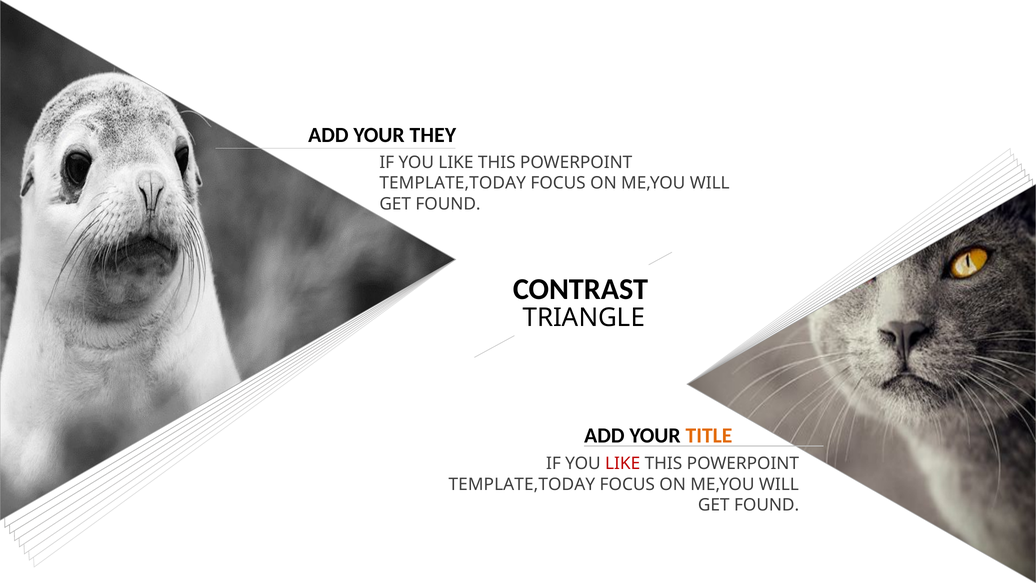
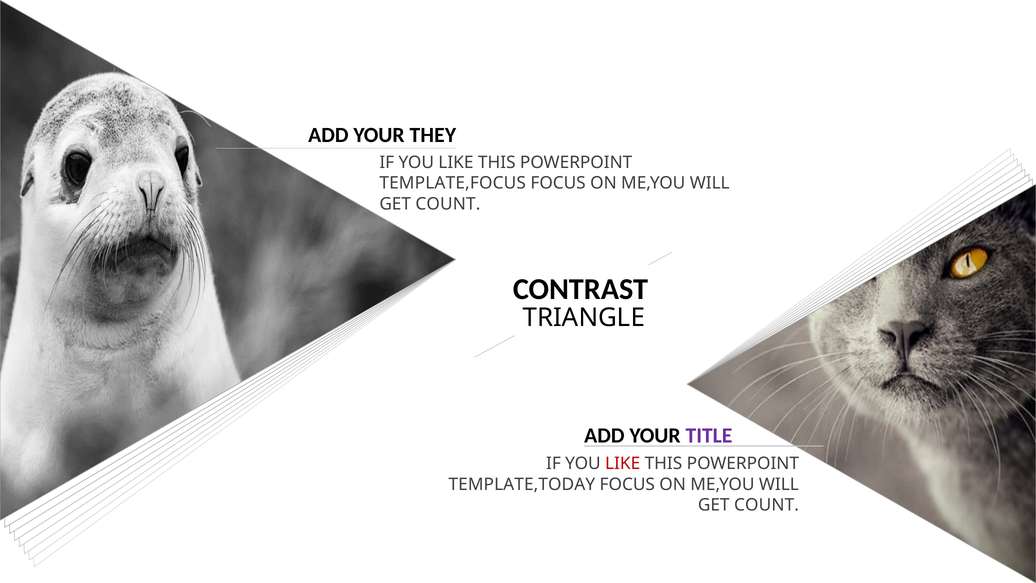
TEMPLATE,TODAY: TEMPLATE,TODAY -> TEMPLATE,FOCUS (453, 183)
FOUND: FOUND -> COUNT (448, 204)
TITLE colour: orange -> purple (709, 435)
FOUND: FOUND -> COUNT (767, 505)
